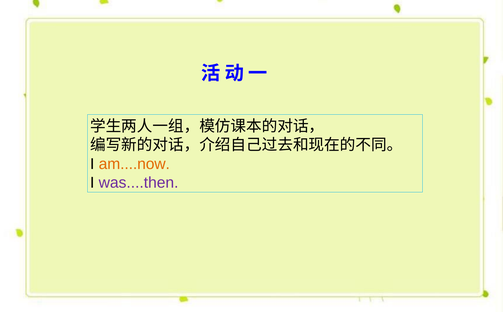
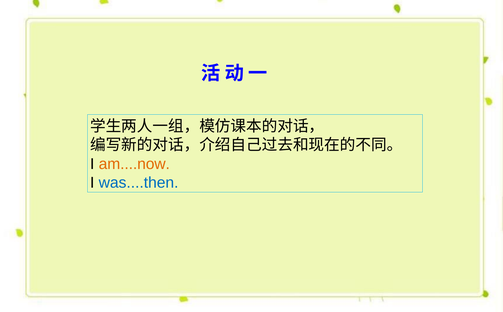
was....then colour: purple -> blue (139, 183)
